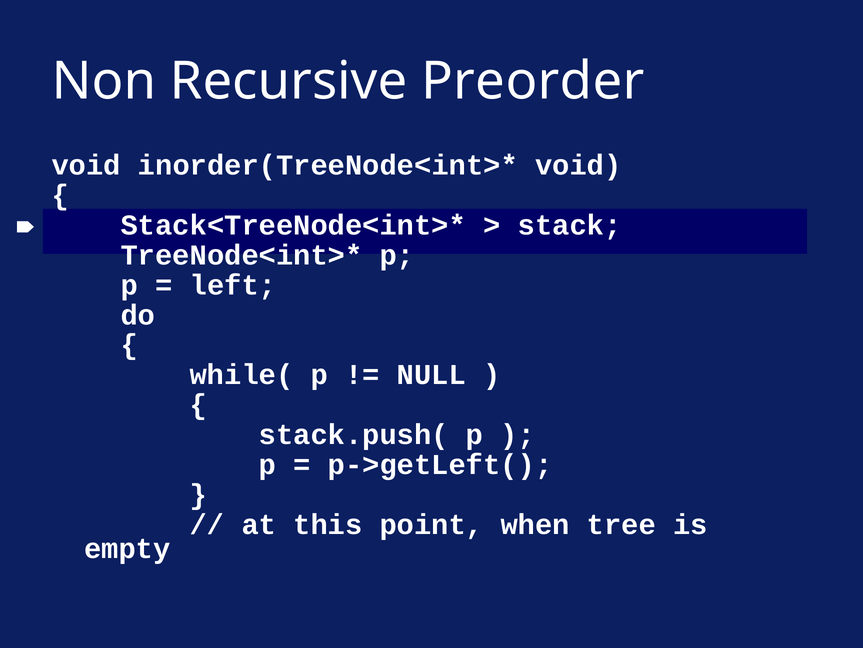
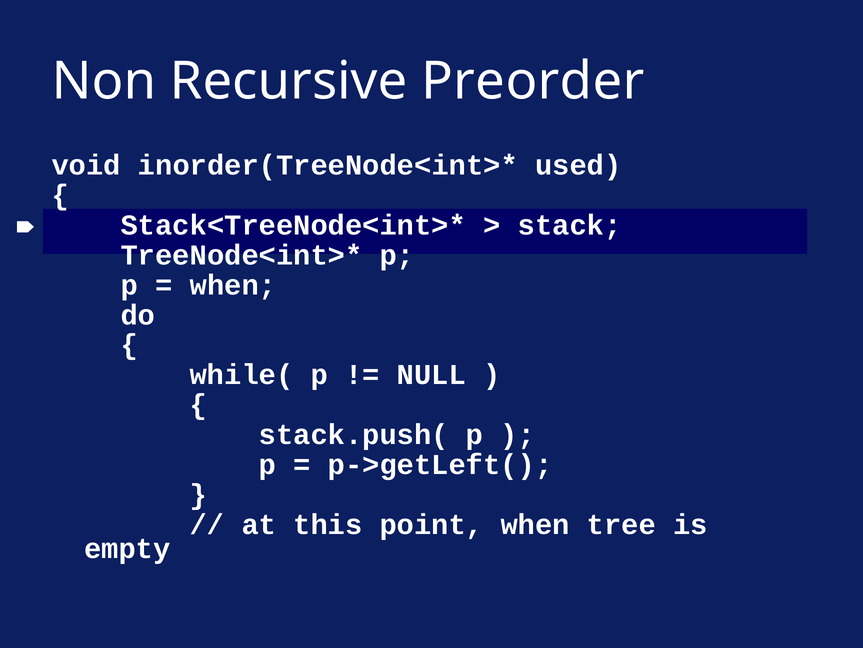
void: void -> used (578, 165)
left: left -> when (233, 285)
